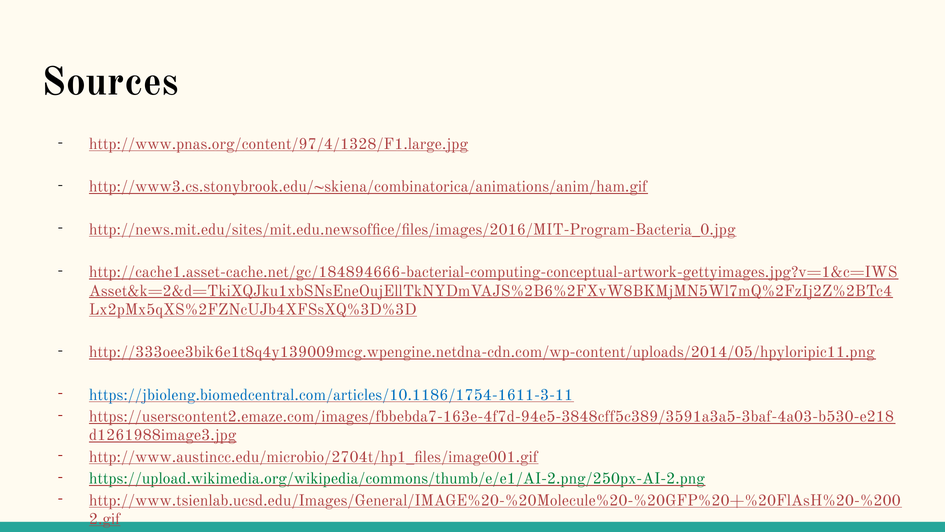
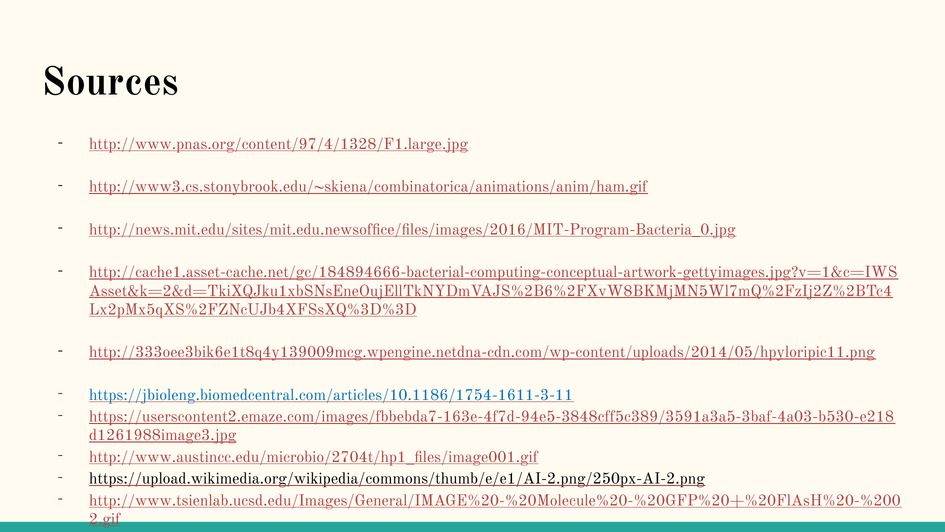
https://upload.wikimedia.org/wikipedia/commons/thumb/e/e1/AI-2.png/250px-AI-2.png colour: green -> black (397, 478)
